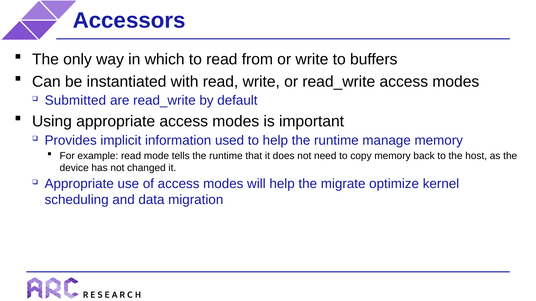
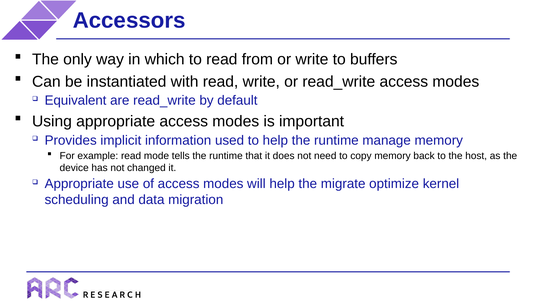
Submitted: Submitted -> Equivalent (76, 101)
